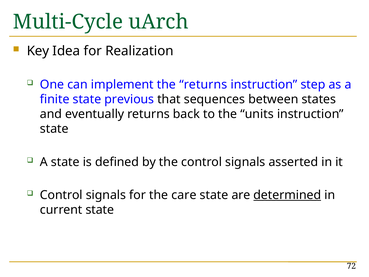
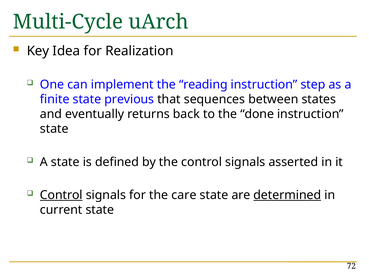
the returns: returns -> reading (203, 85)
units: units -> done (257, 114)
Control underline: none -> present (61, 195)
